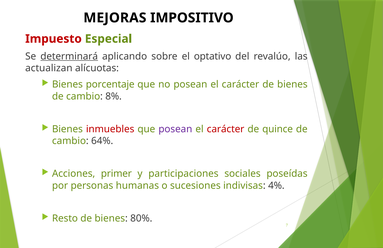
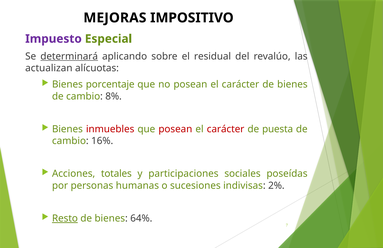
Impuesto colour: red -> purple (53, 39)
optativo: optativo -> residual (213, 56)
posean colour: purple -> red (175, 129)
quince: quince -> puesta (278, 129)
64%: 64% -> 16% (102, 141)
primer: primer -> totales (116, 173)
4%: 4% -> 2% (276, 185)
Resto underline: none -> present (65, 218)
80%: 80% -> 64% (141, 218)
